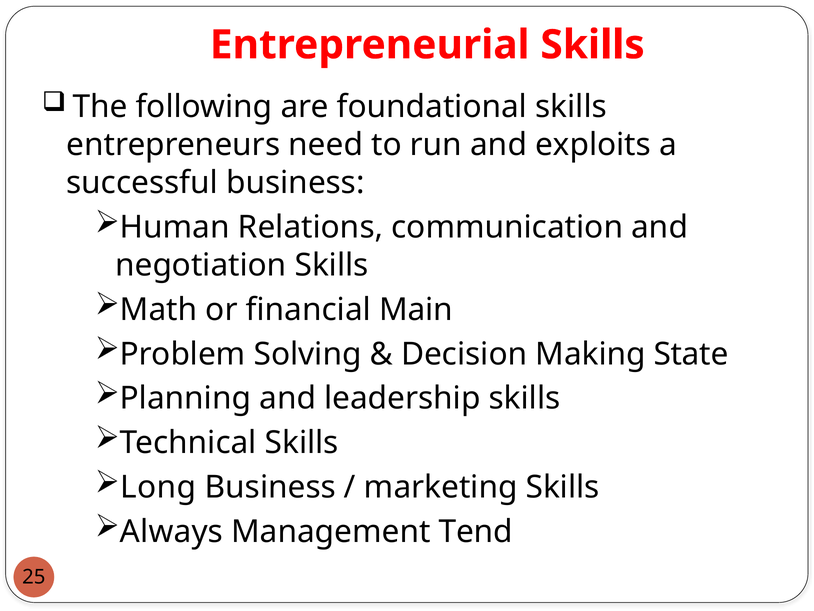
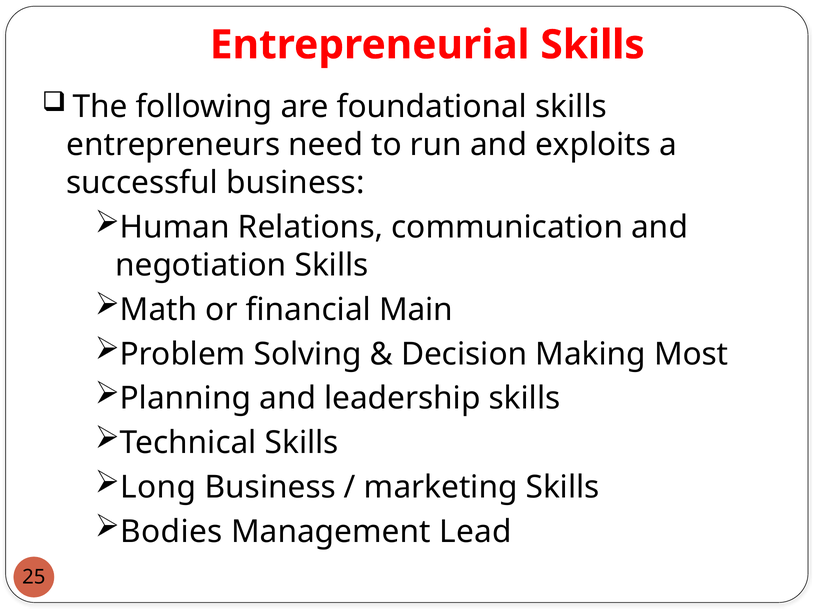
State: State -> Most (691, 354)
Always: Always -> Bodies (171, 531)
Tend: Tend -> Lead (475, 531)
